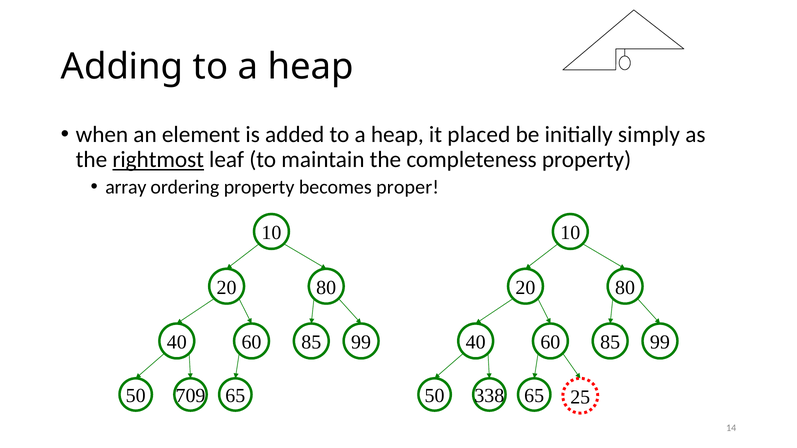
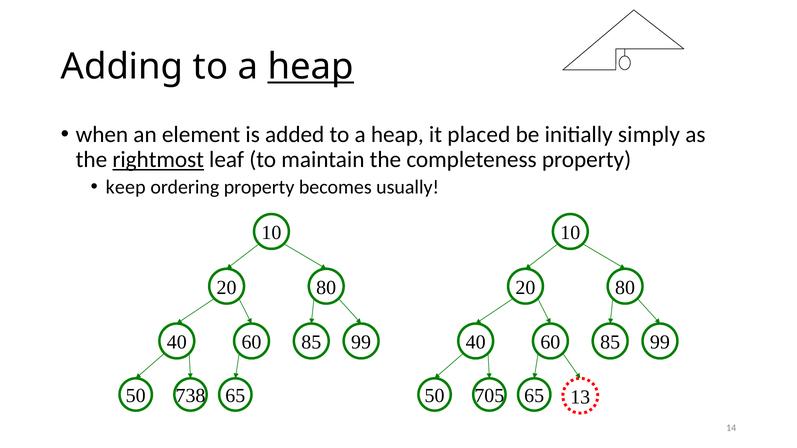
heap underline: none -> present (311, 67)
array: array -> keep (126, 187)
proper: proper -> usually (408, 187)
709: 709 -> 738 (190, 396)
338: 338 -> 705 (489, 396)
25: 25 -> 13 (580, 397)
